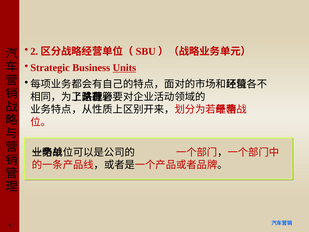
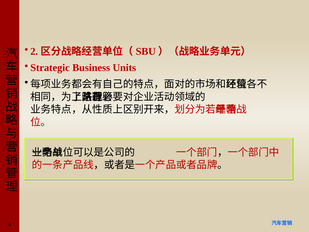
Units underline: present -> none (124, 68)
